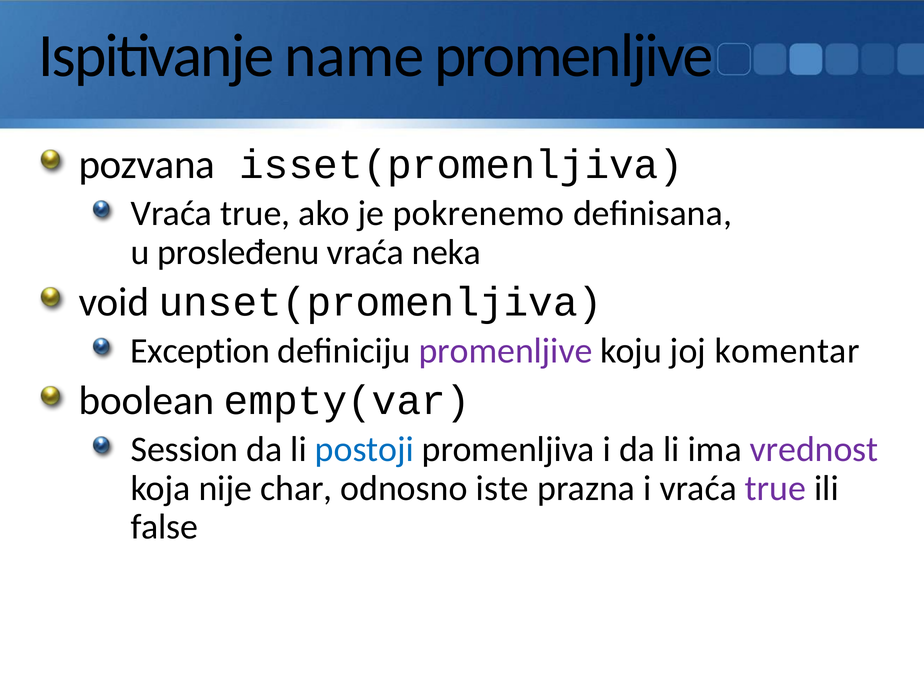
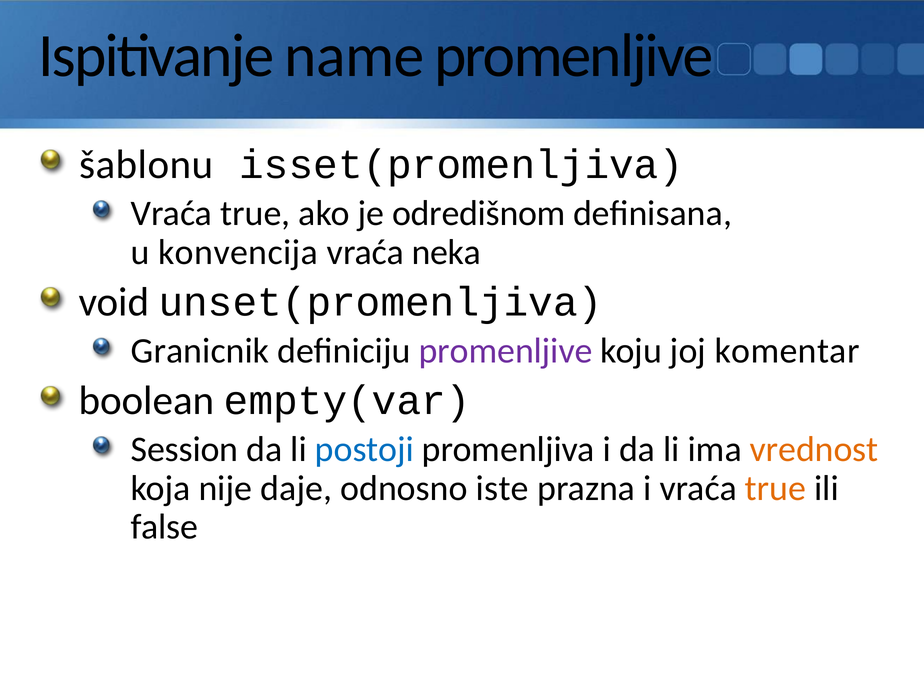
pozvana: pozvana -> šablonu (146, 165)
pokrenemo: pokrenemo -> odredišnom (479, 213)
prosleđenu: prosleđenu -> konvencija (238, 252)
Exception: Exception -> Granicnik (200, 351)
vrednost colour: purple -> orange (814, 449)
char: char -> daje (296, 488)
true colour: purple -> orange (775, 488)
